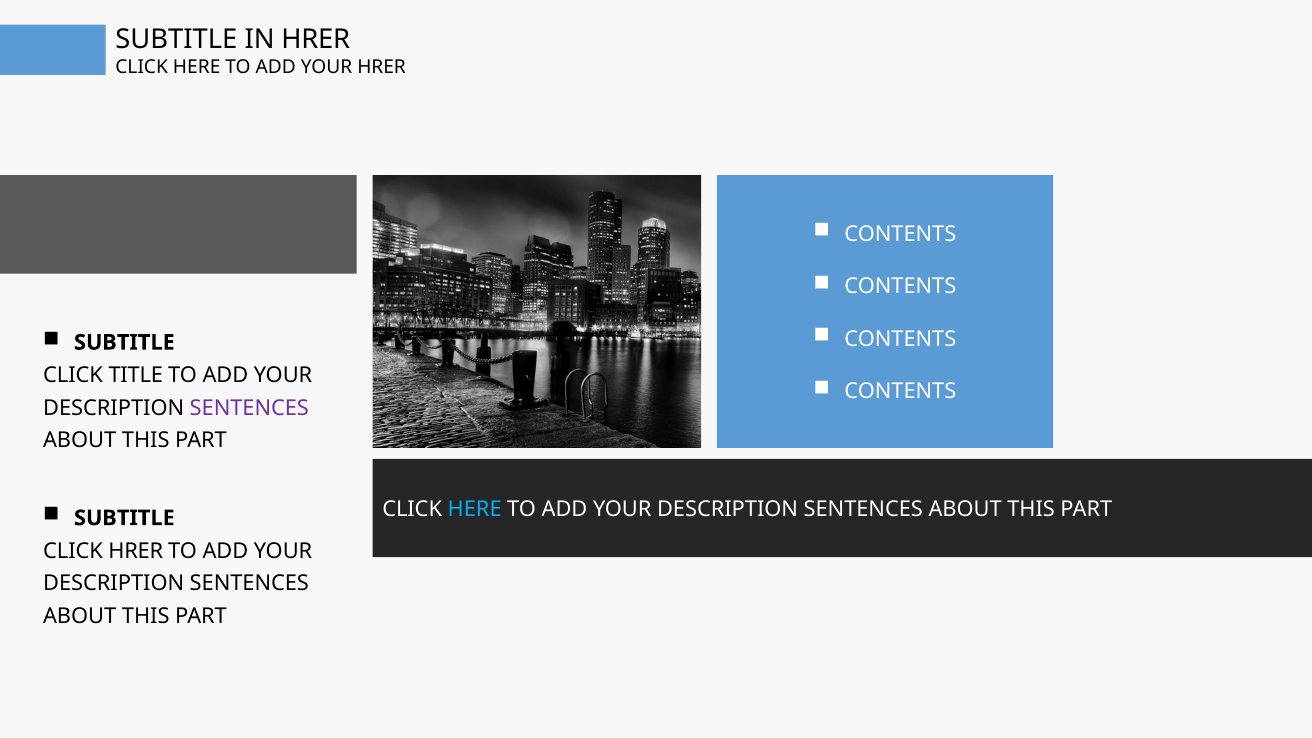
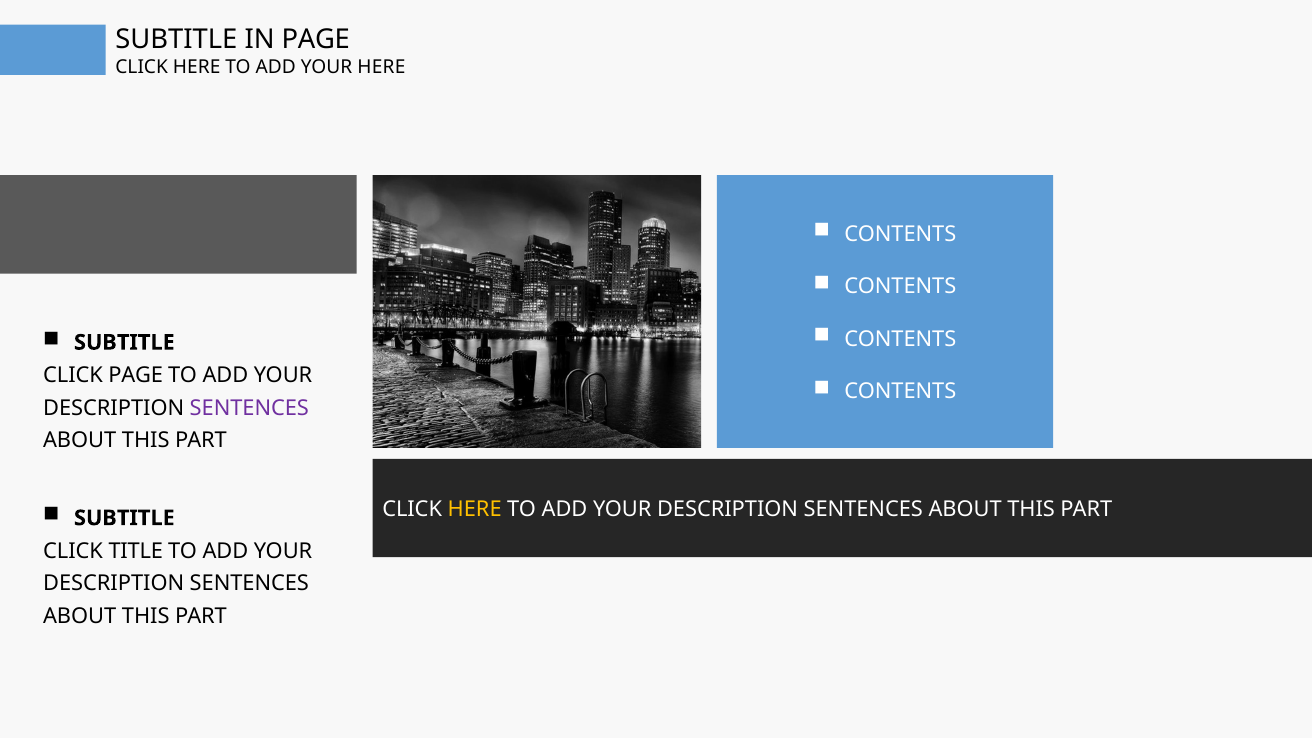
IN HRER: HRER -> PAGE (316, 40)
YOUR HRER: HRER -> HERE (381, 67)
CLICK TITLE: TITLE -> PAGE (136, 375)
HERE colour: light blue -> yellow (475, 510)
CLICK HRER: HRER -> TITLE (136, 551)
